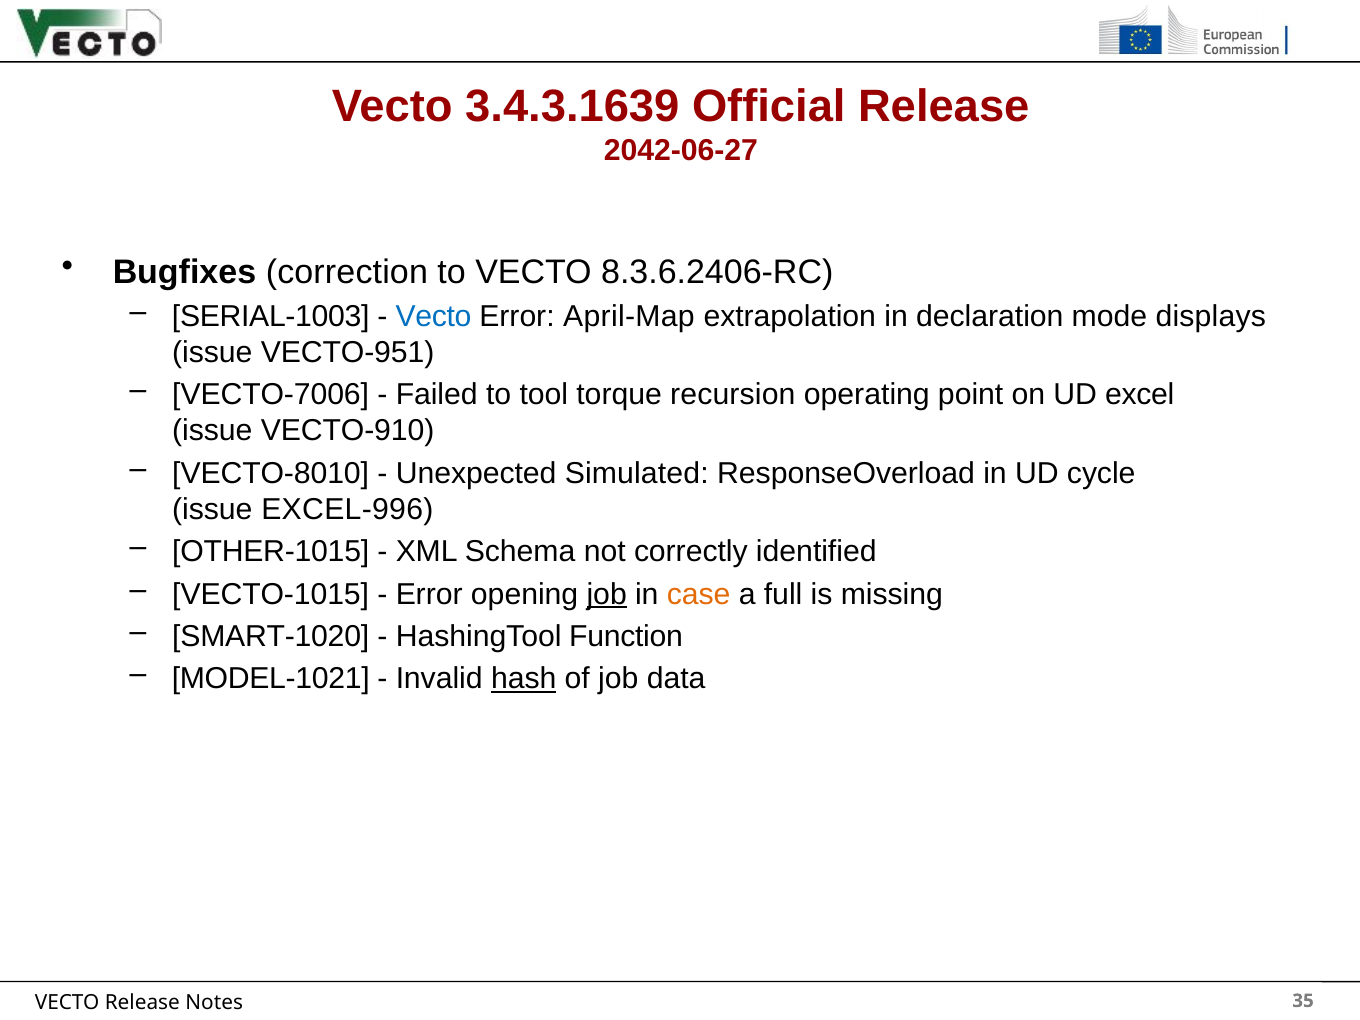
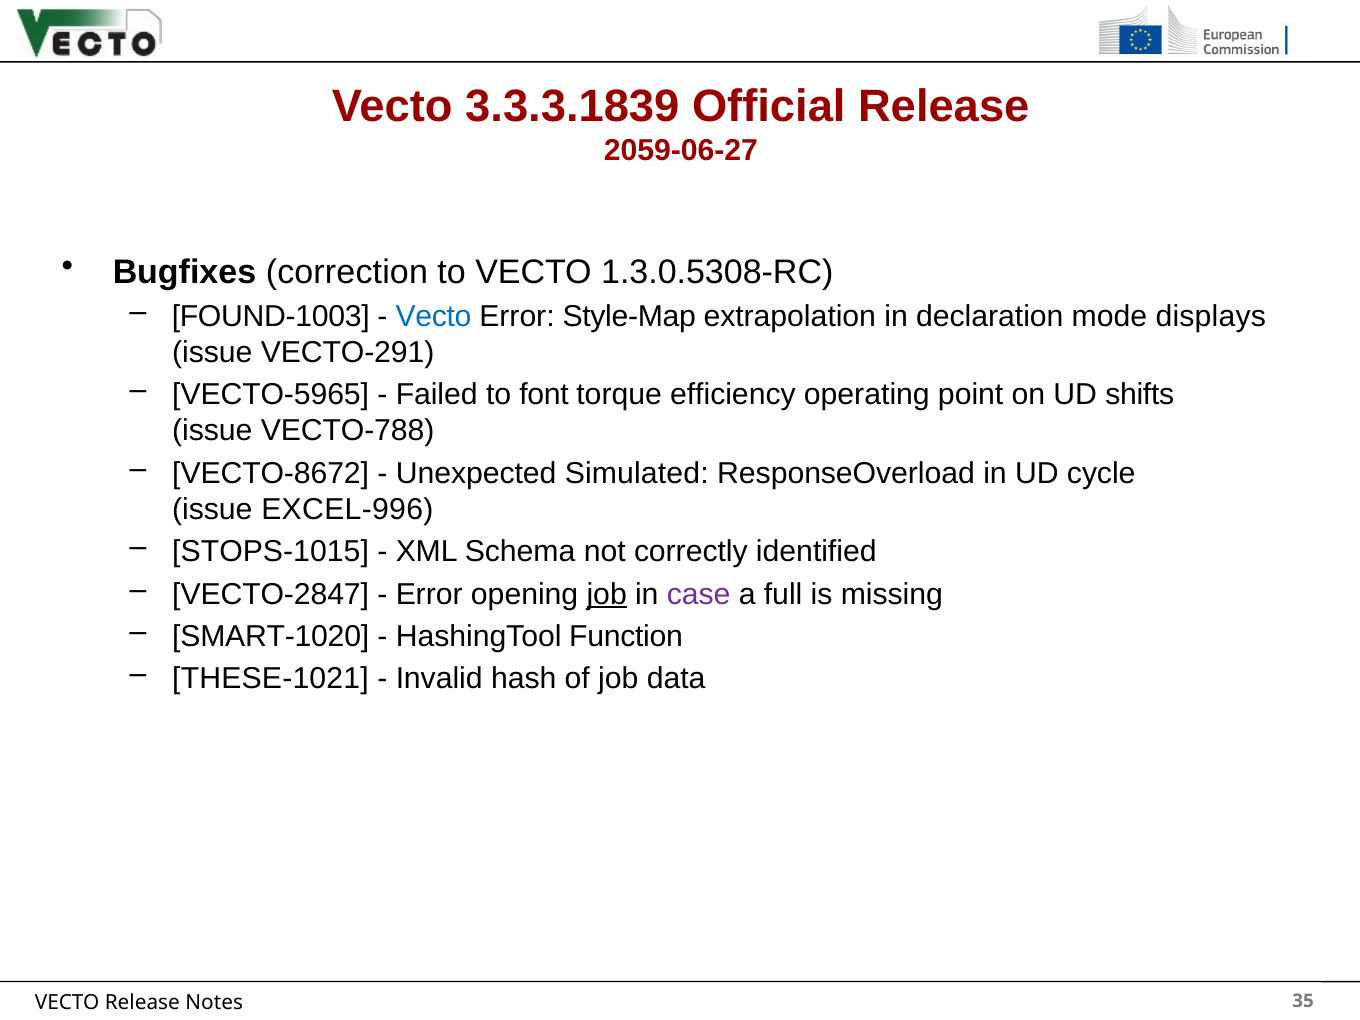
3.4.3.1639: 3.4.3.1639 -> 3.3.3.1839 (572, 107)
2042-06-27: 2042-06-27 -> 2059-06-27 (681, 151)
8.3.6.2406-RC: 8.3.6.2406-RC -> 1.3.0.5308-RC (717, 272)
SERIAL-1003: SERIAL-1003 -> FOUND-1003 (271, 316)
April-Map: April-Map -> Style-Map (629, 316)
VECTO-951: VECTO-951 -> VECTO-291 (348, 352)
VECTO-7006: VECTO-7006 -> VECTO-5965 (271, 395)
tool: tool -> font (544, 395)
recursion: recursion -> efficiency (733, 395)
excel: excel -> shifts (1140, 395)
VECTO-910: VECTO-910 -> VECTO-788 (348, 431)
VECTO-8010: VECTO-8010 -> VECTO-8672 (271, 473)
OTHER-1015: OTHER-1015 -> STOPS-1015 (271, 552)
VECTO-1015: VECTO-1015 -> VECTO-2847 (271, 594)
case colour: orange -> purple (699, 594)
MODEL-1021: MODEL-1021 -> THESE-1021 (271, 679)
hash underline: present -> none (524, 679)
